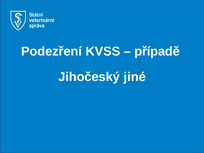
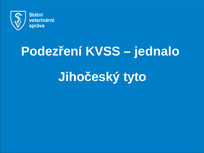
případě: případě -> jednalo (157, 51)
jiné: jiné -> tyto (135, 77)
